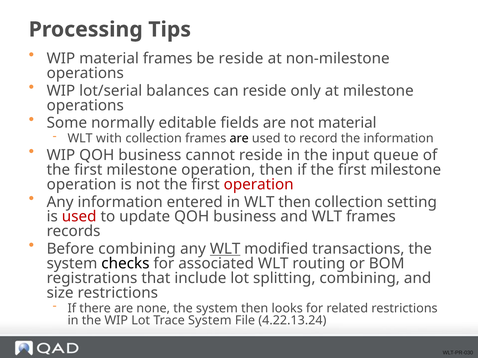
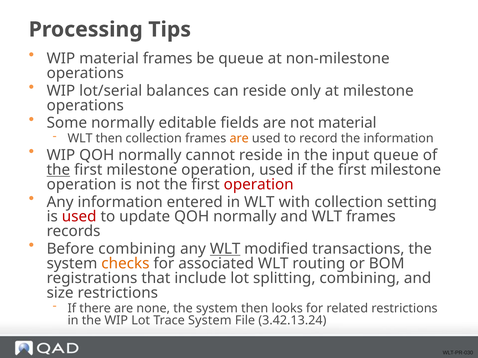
be reside: reside -> queue (241, 59)
WLT with: with -> then (109, 139)
are colour: black -> orange (239, 139)
WIP QOH business: business -> normally (150, 155)
the underline: none -> present (58, 170)
operation then: then -> used (276, 170)
WLT then: then -> with (294, 202)
update QOH business: business -> normally (245, 217)
checks colour: black -> orange (125, 264)
4.22.13.24: 4.22.13.24 -> 3.42.13.24 (292, 321)
